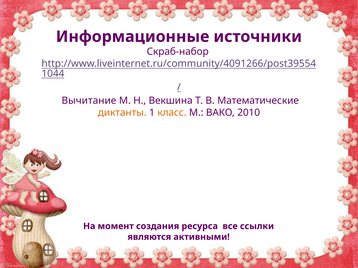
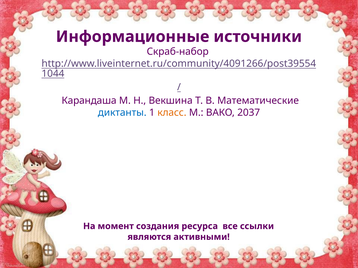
Вычитание: Вычитание -> Карандаша (89, 101)
диктанты colour: orange -> blue (122, 113)
2010: 2010 -> 2037 (249, 113)
